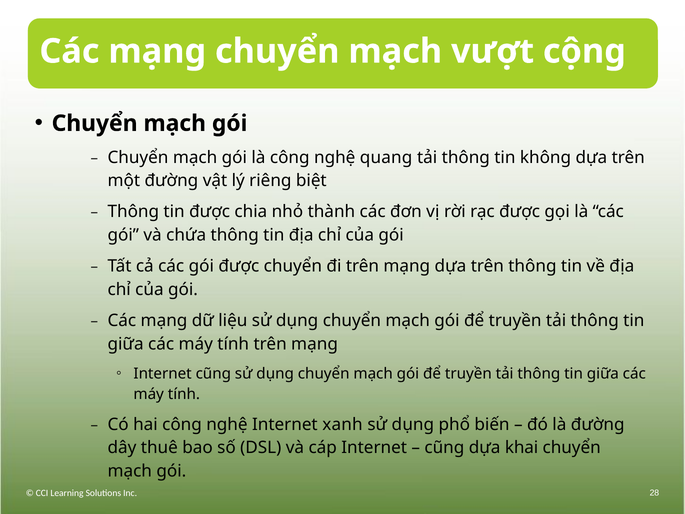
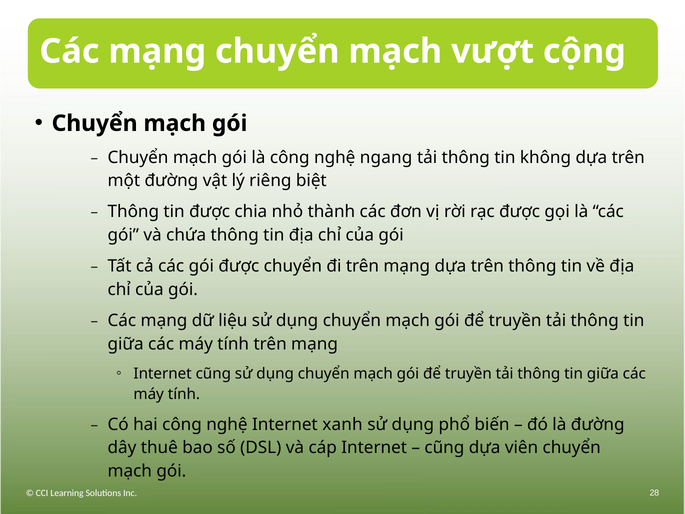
quang: quang -> ngang (386, 157)
khai: khai -> viên (521, 448)
